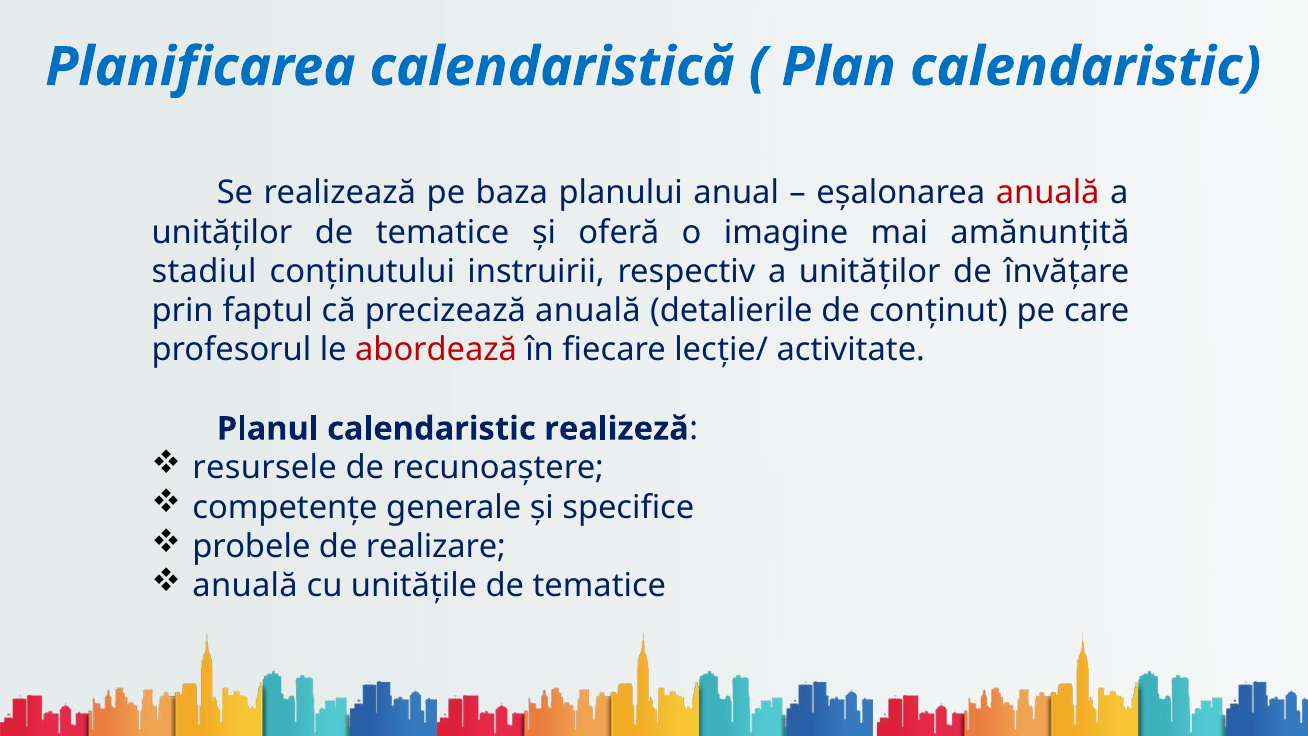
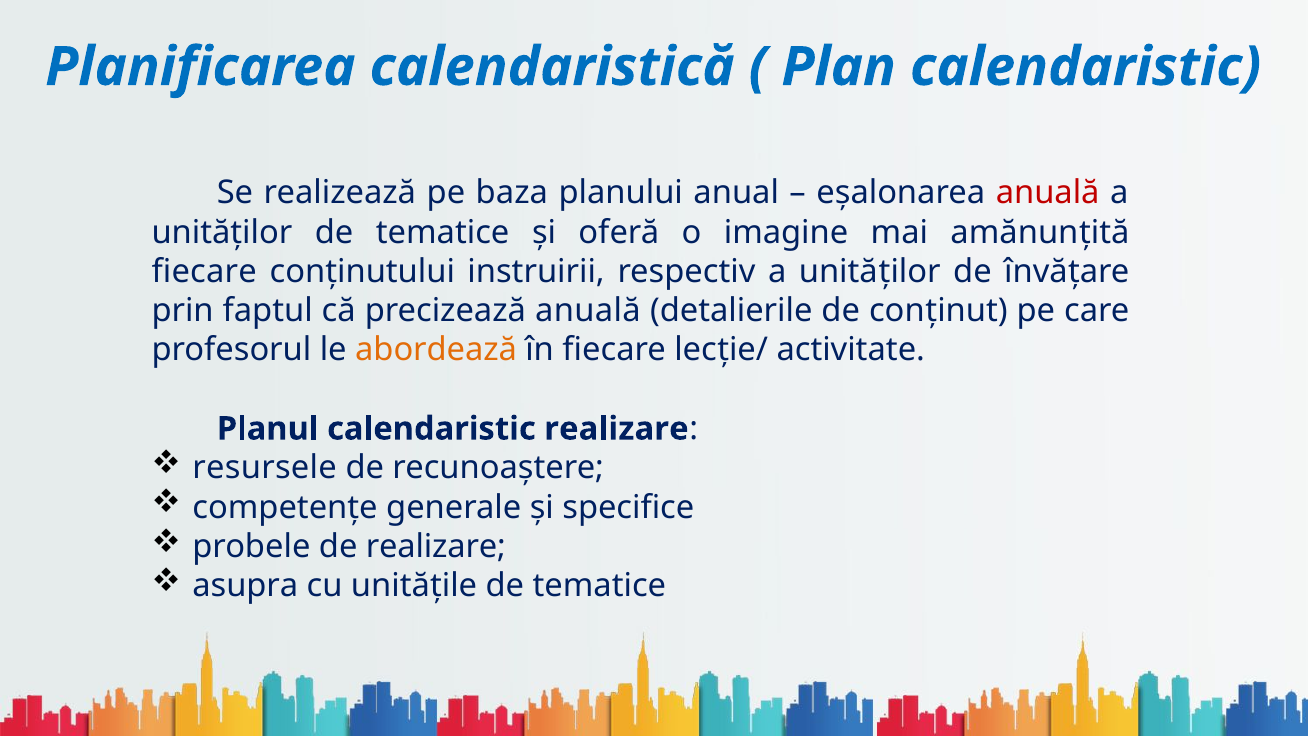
stadiul: stadiul -> fiecare (204, 272)
abordează colour: red -> orange (436, 350)
calendaristic realizeză: realizeză -> realizare (616, 429)
anuală: anuală -> asupra (245, 586)
